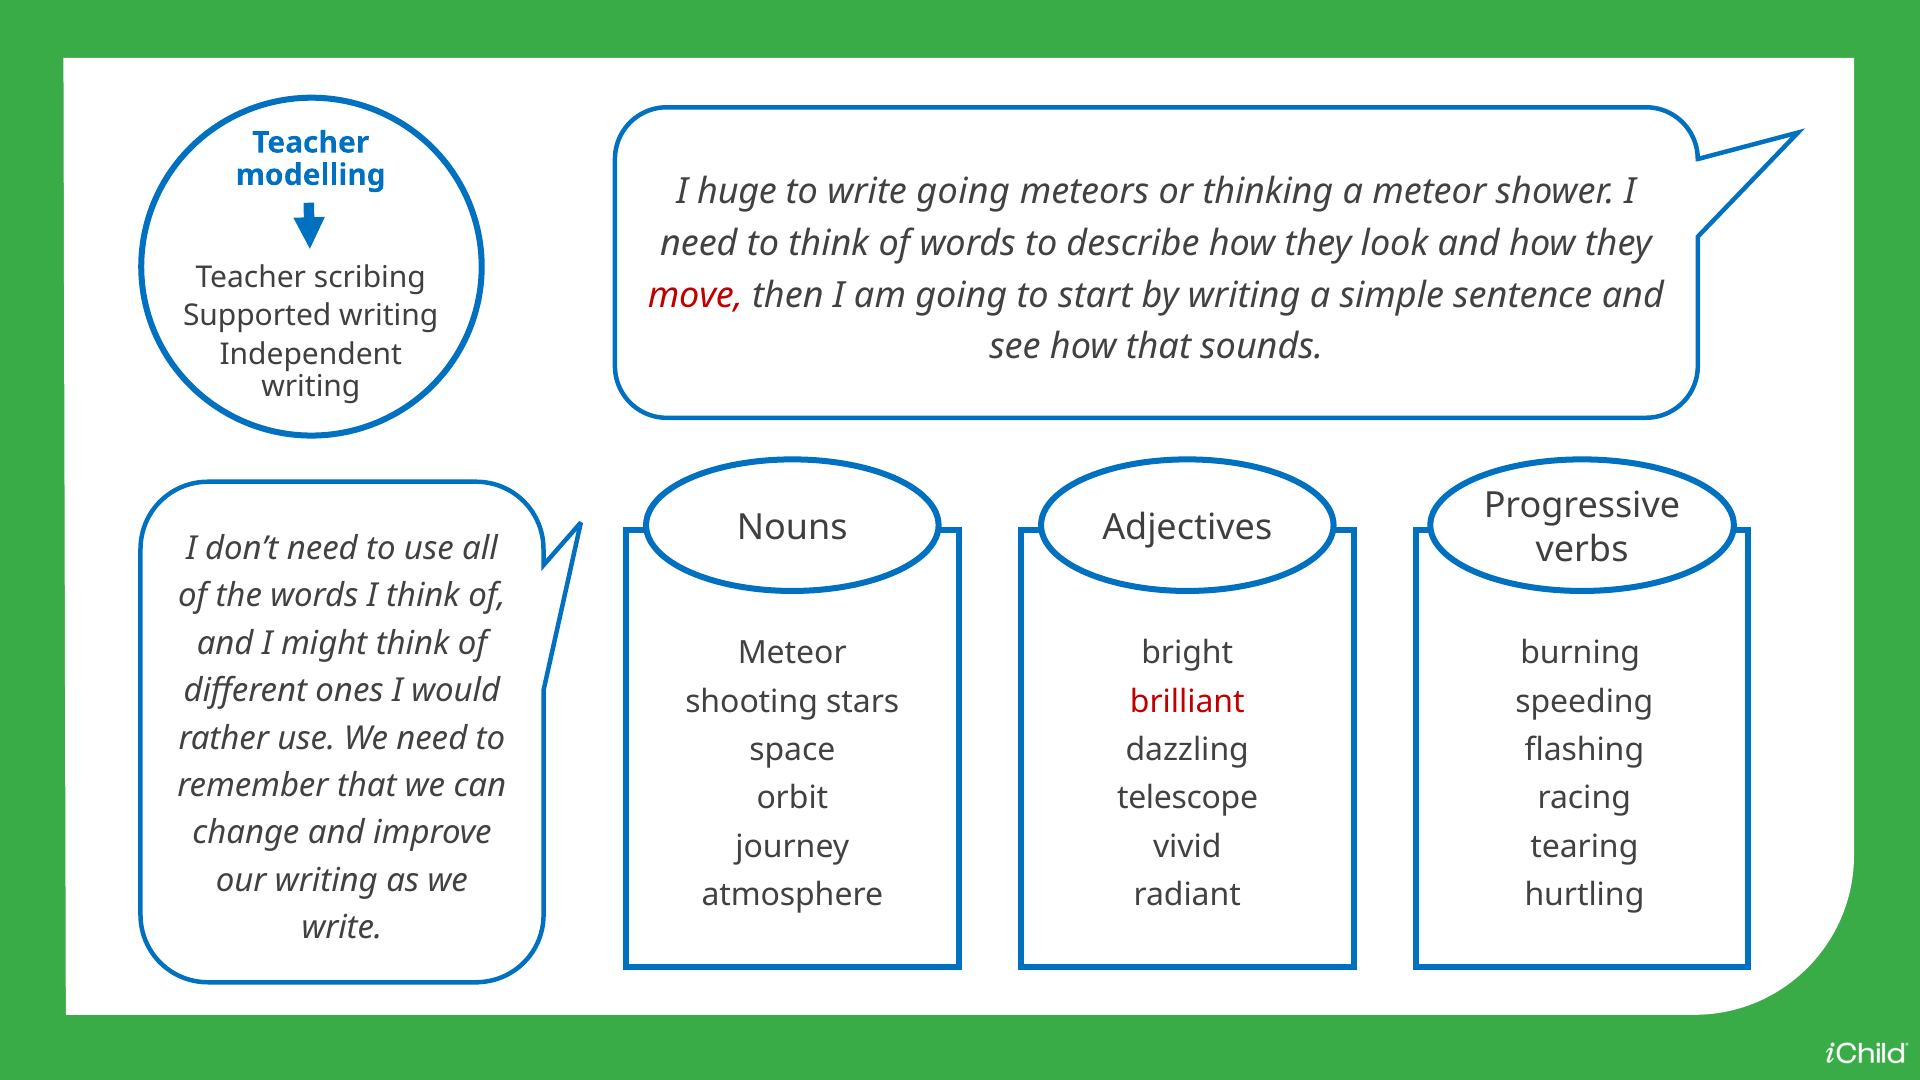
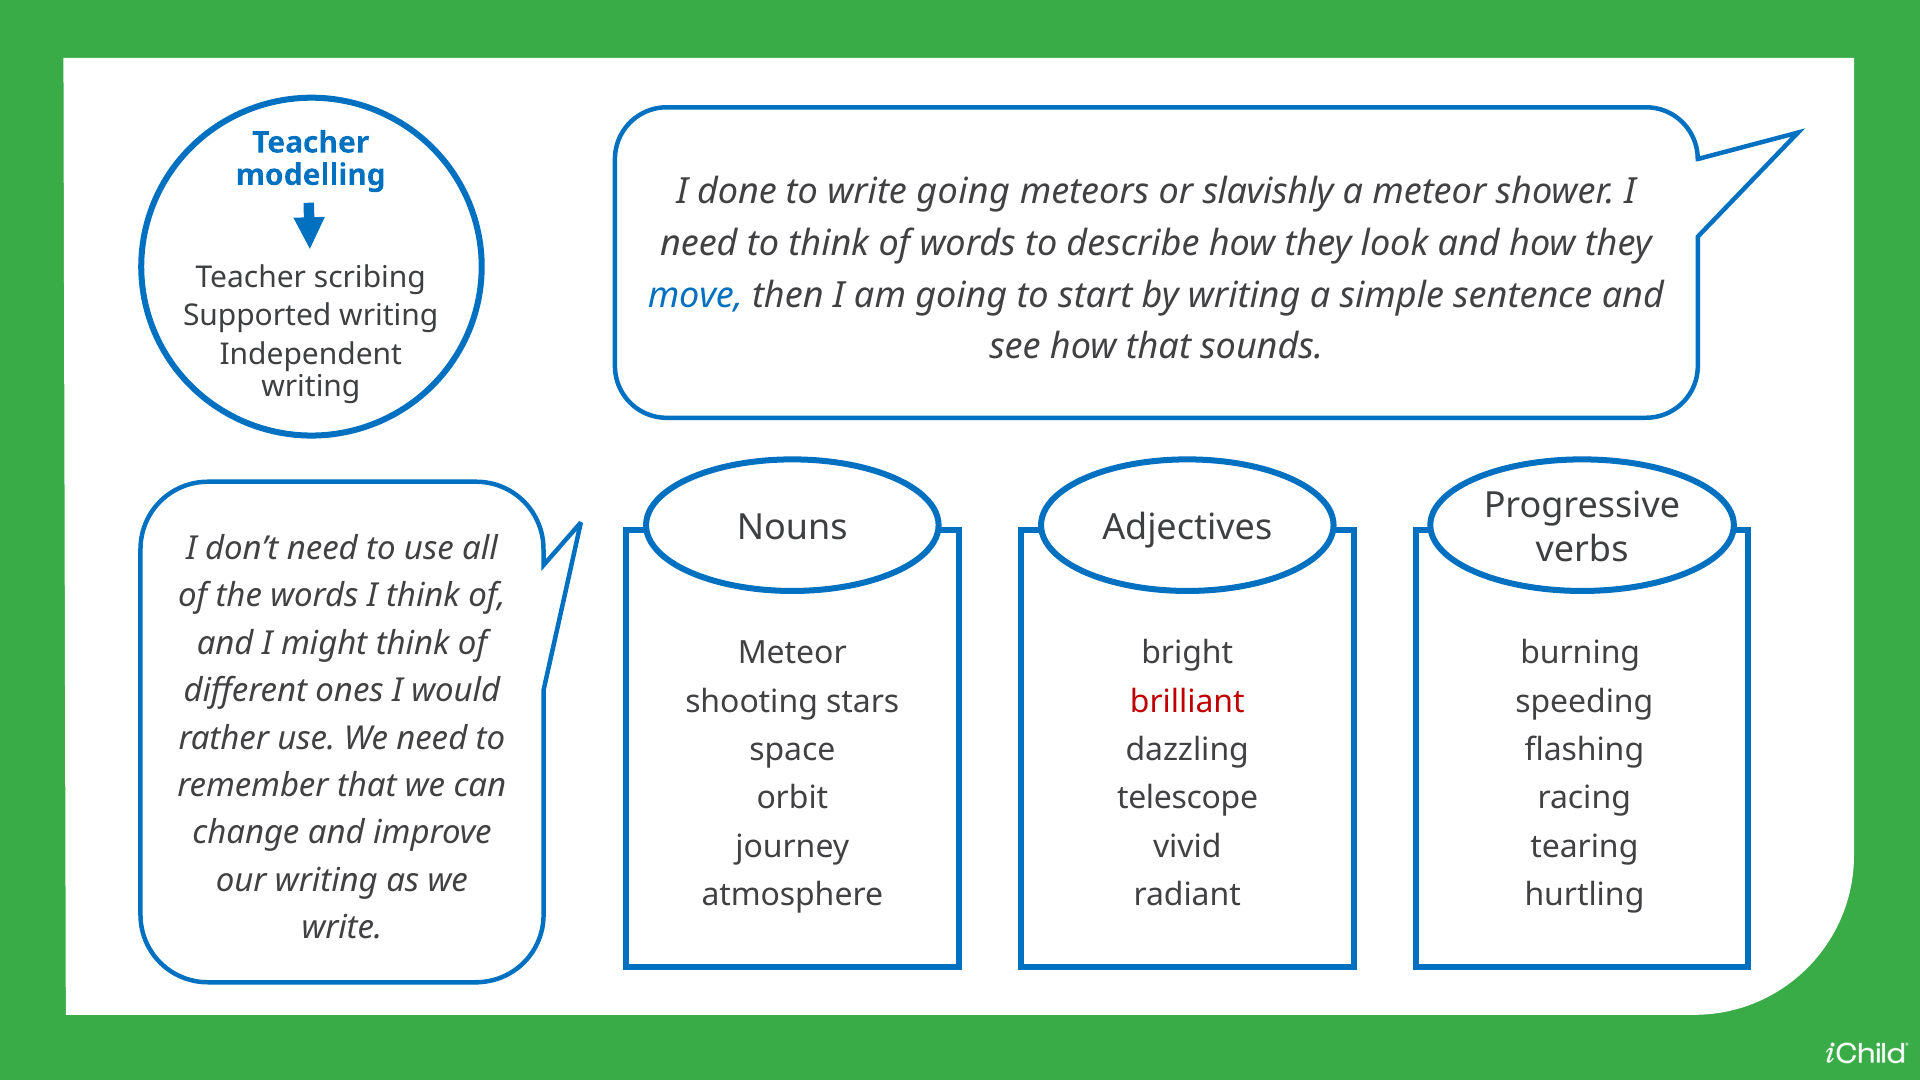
huge: huge -> done (737, 192)
thinking: thinking -> slavishly (1268, 192)
move colour: red -> blue (695, 295)
